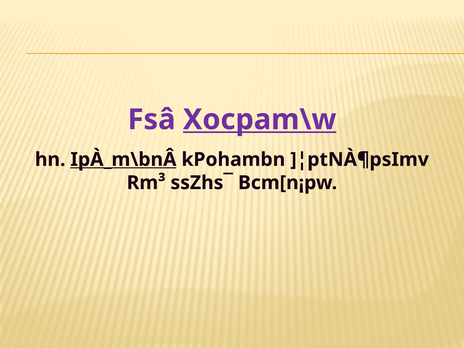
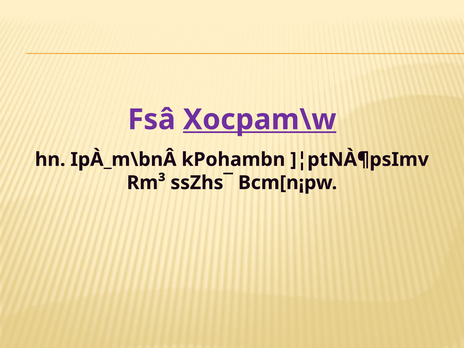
IpÀ_m\bnÂ underline: present -> none (123, 160)
